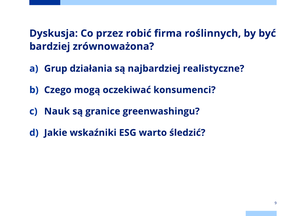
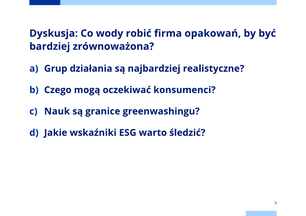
przez: przez -> wody (110, 33)
roślinnych: roślinnych -> opakowań (213, 33)
